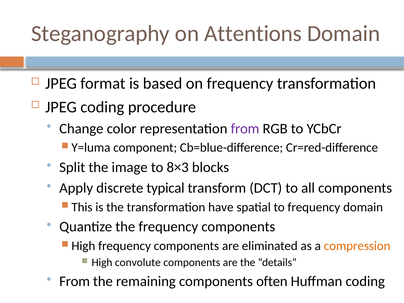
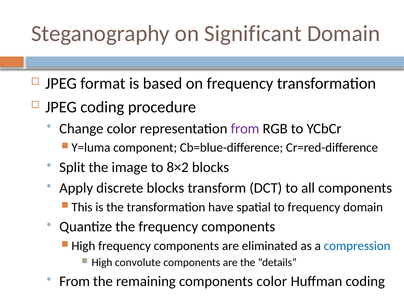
Attentions: Attentions -> Significant (253, 34)
8×3: 8×3 -> 8×2 (178, 167)
discrete typical: typical -> blocks (165, 188)
compression colour: orange -> blue (357, 246)
components often: often -> color (272, 281)
